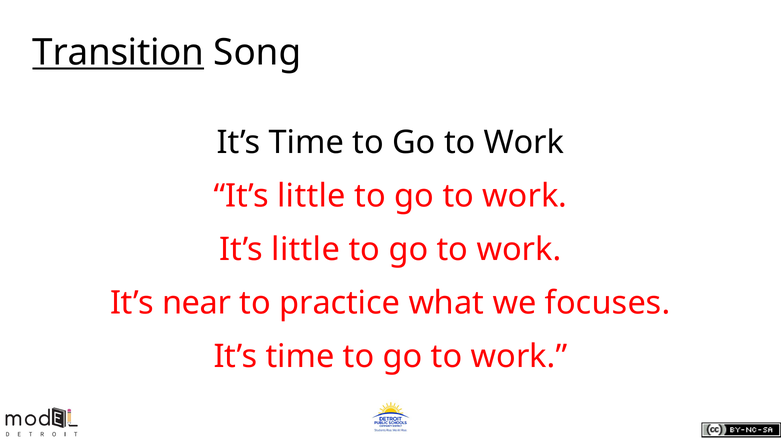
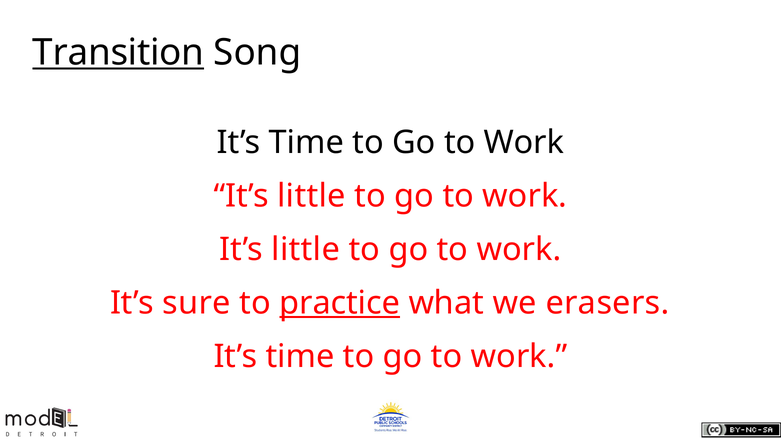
near: near -> sure (196, 303)
practice underline: none -> present (340, 303)
focuses: focuses -> erasers (608, 303)
